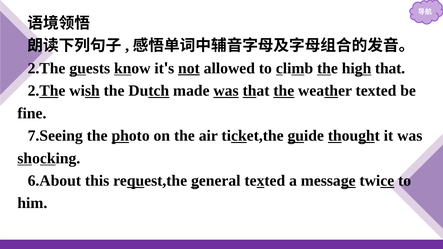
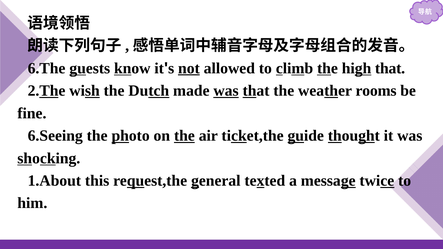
2.The: 2.The -> 6.The (47, 68)
the underline: present -> none (284, 91)
weather texted: texted -> rooms (376, 91)
7.Seeing: 7.Seeing -> 6.Seeing (55, 136)
the underline: none -> present (184, 136)
6.About: 6.About -> 1.About (54, 181)
